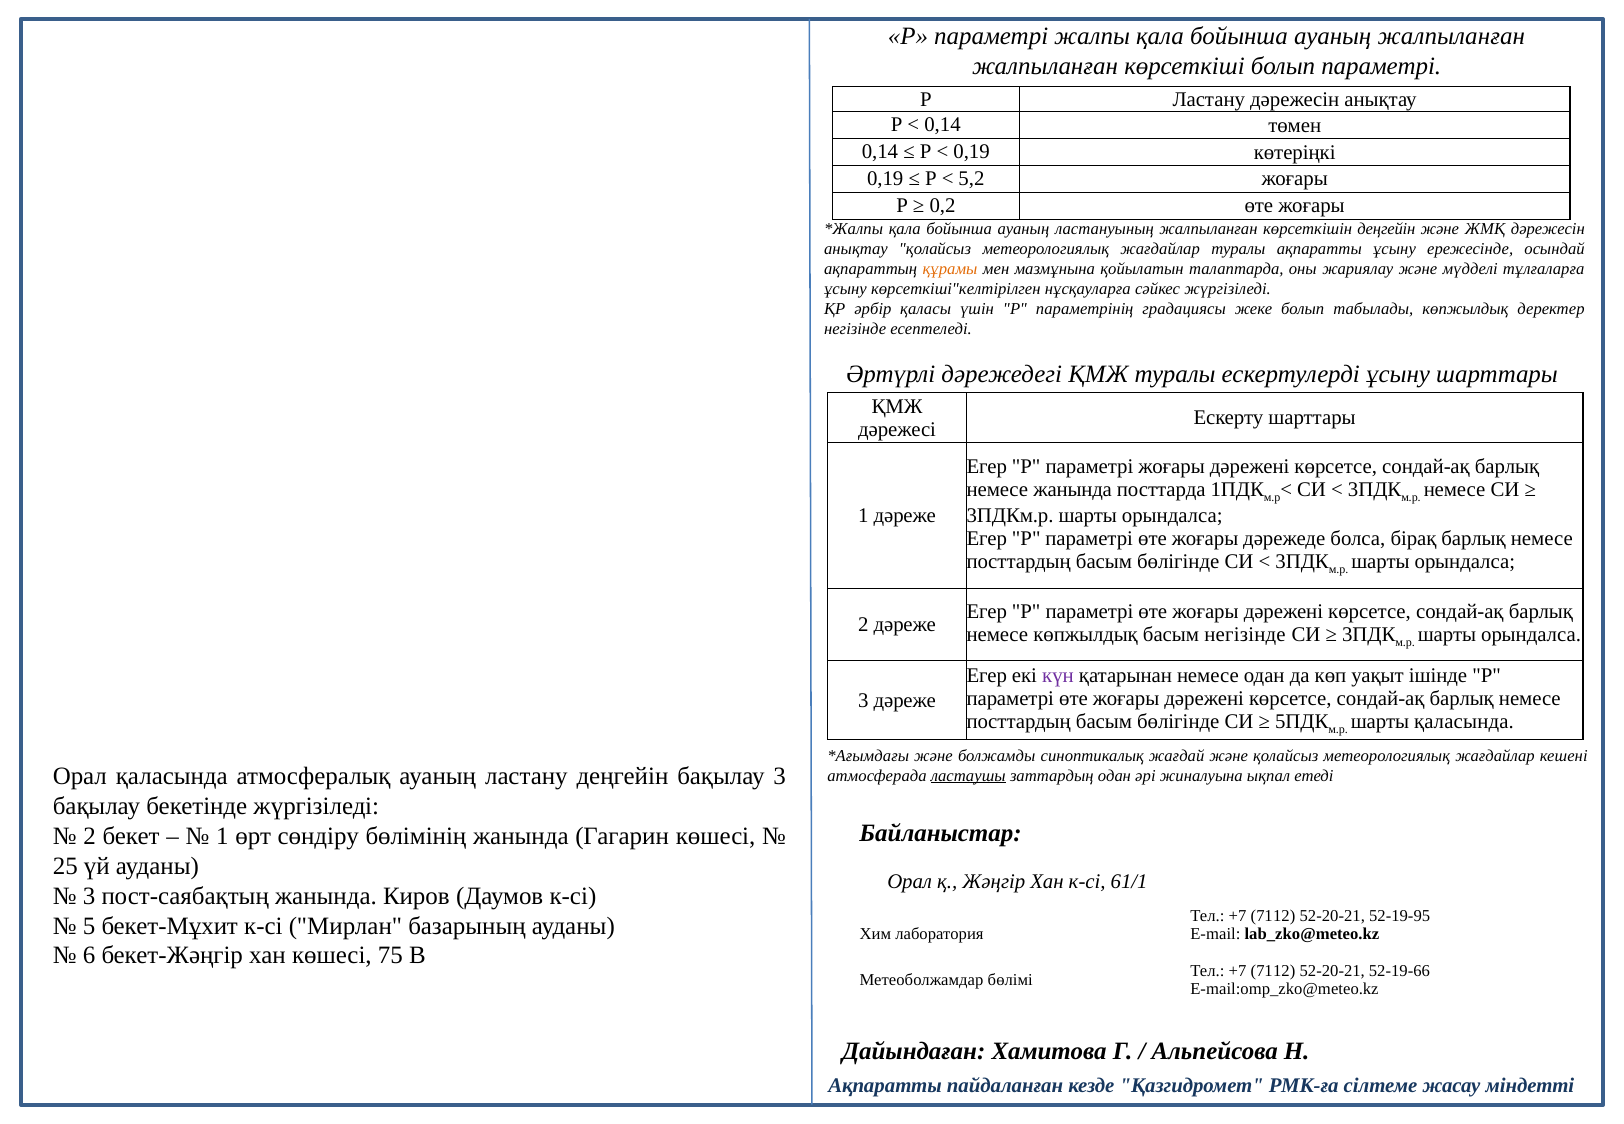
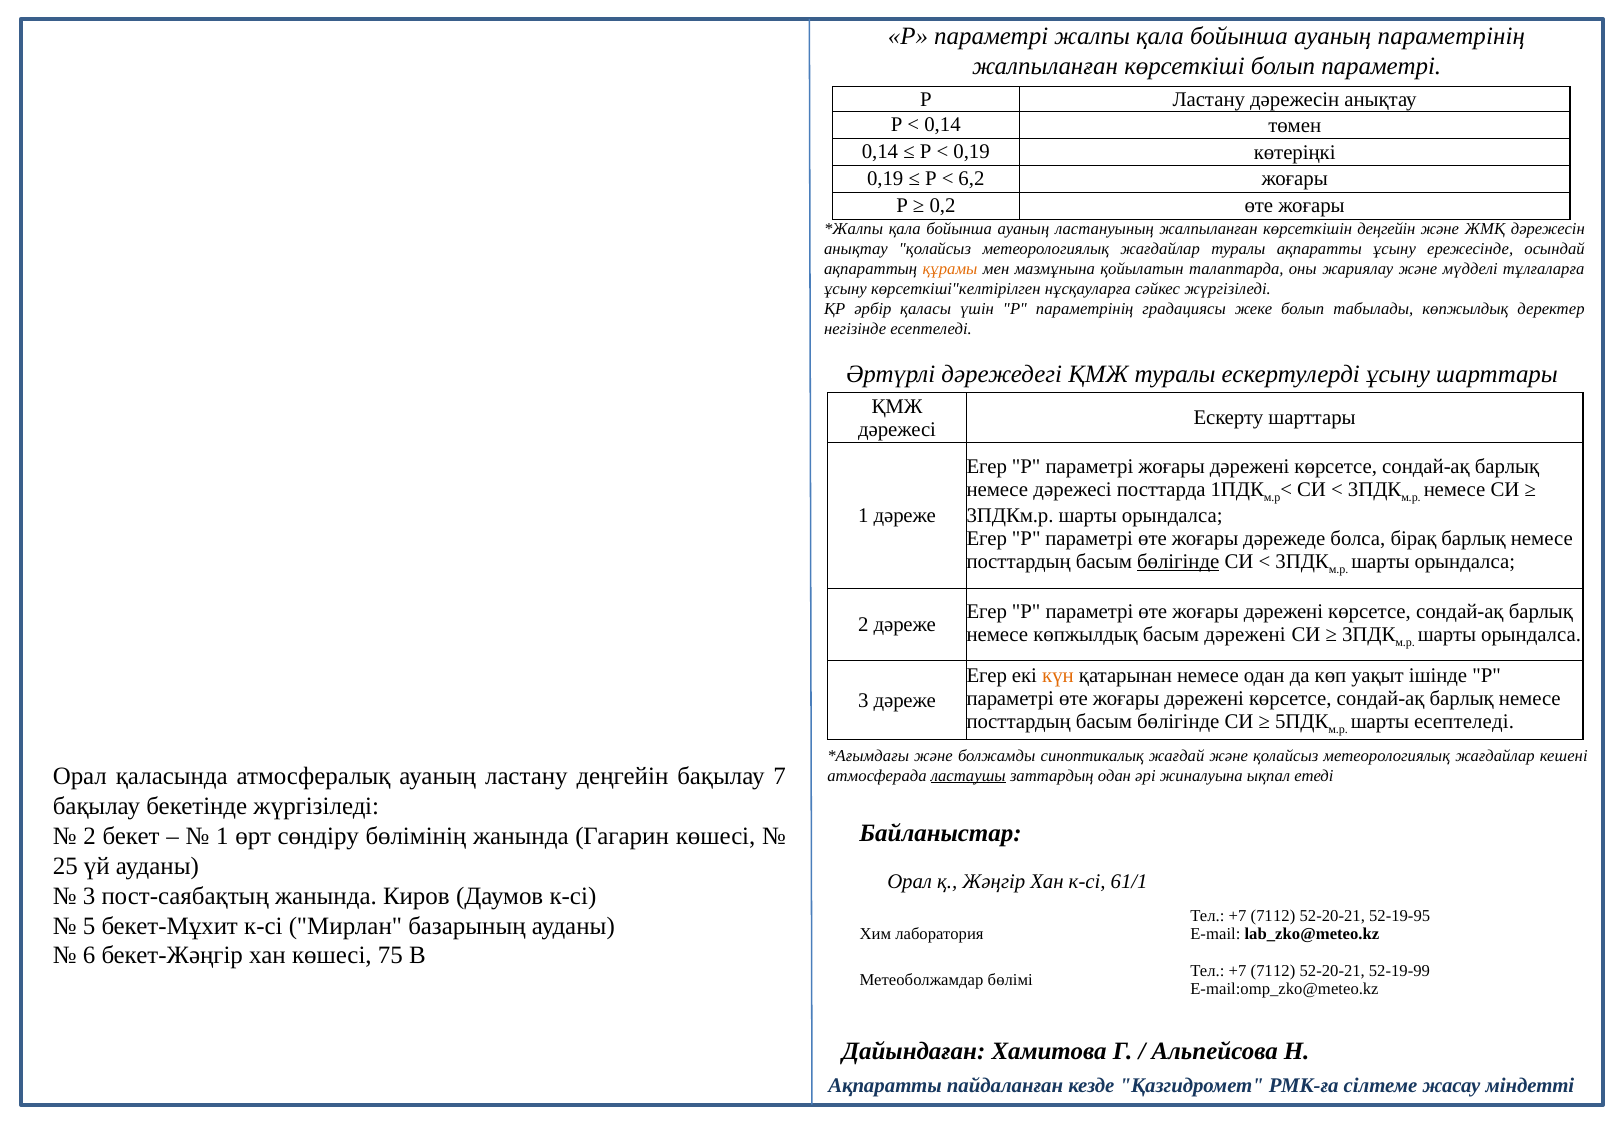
ауаның жалпыланған: жалпыланған -> параметрінің (1451, 36)
5,2: 5,2 -> 6,2 (971, 179)
немесе жанында: жанында -> дәрежесі (1073, 489)
бөлігінде underline: none -> present (1178, 562)
басым негізінде: негізінде -> дәрежені (1245, 635)
күн colour: purple -> orange (1058, 676)
шарты қаласында: қаласында -> есептеледі (1464, 722)
бақылау 3: 3 -> 7 (780, 776)
52-19-66: 52-19-66 -> 52-19-99 (1399, 971)
